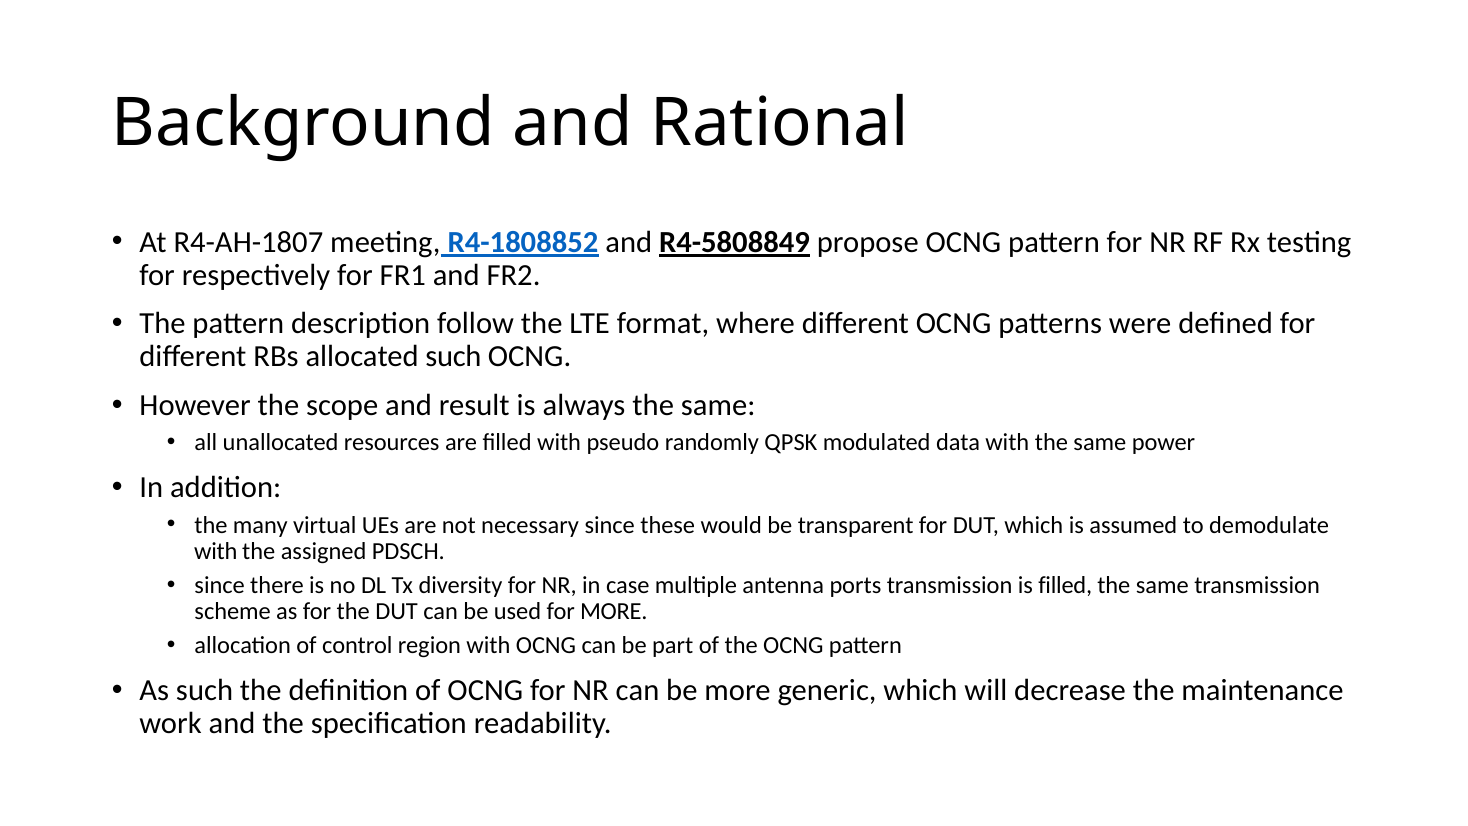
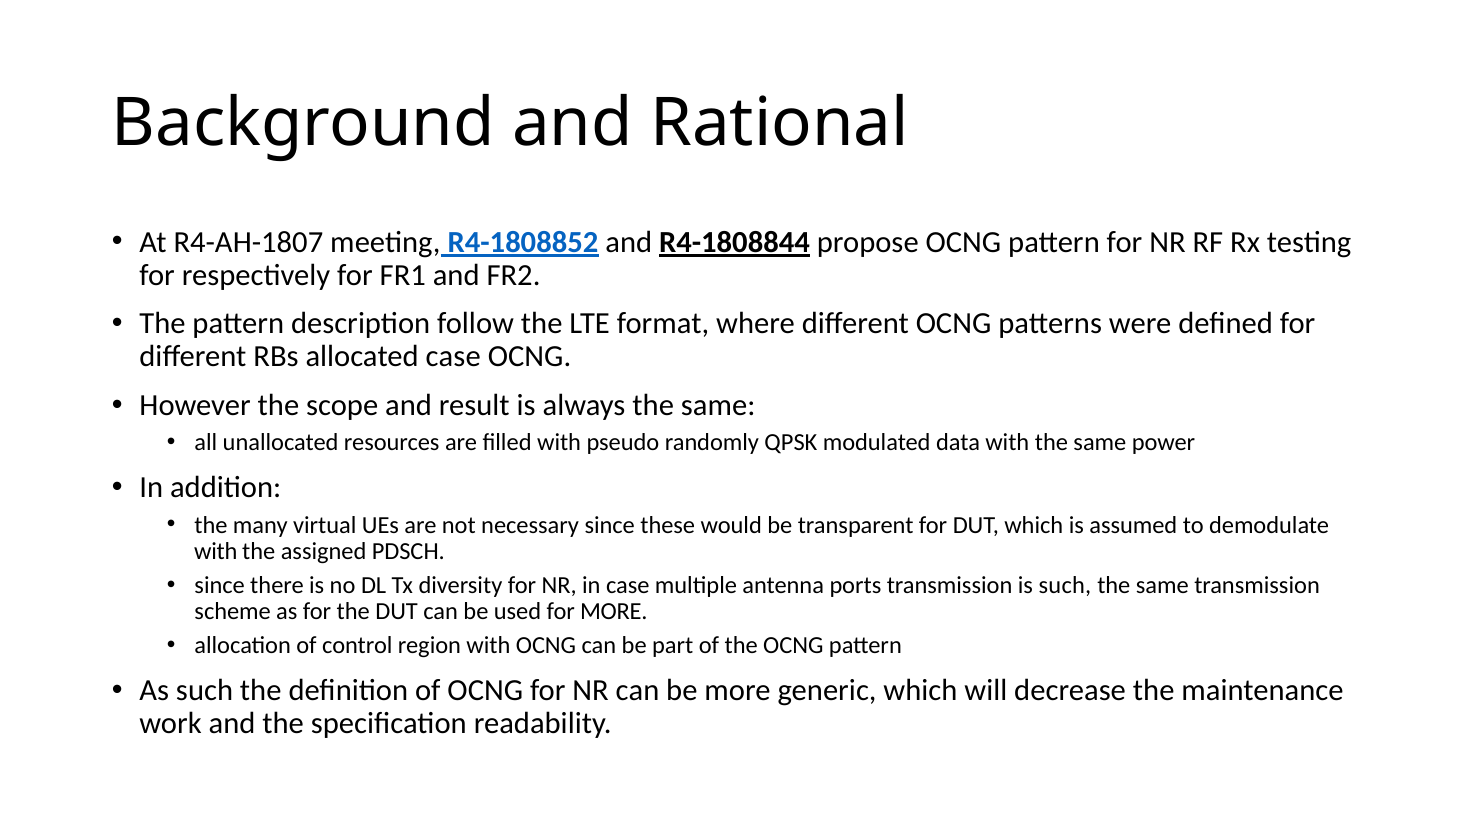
R4-5808849: R4-5808849 -> R4-1808844 (734, 242)
allocated such: such -> case (453, 357)
is filled: filled -> such (1065, 585)
